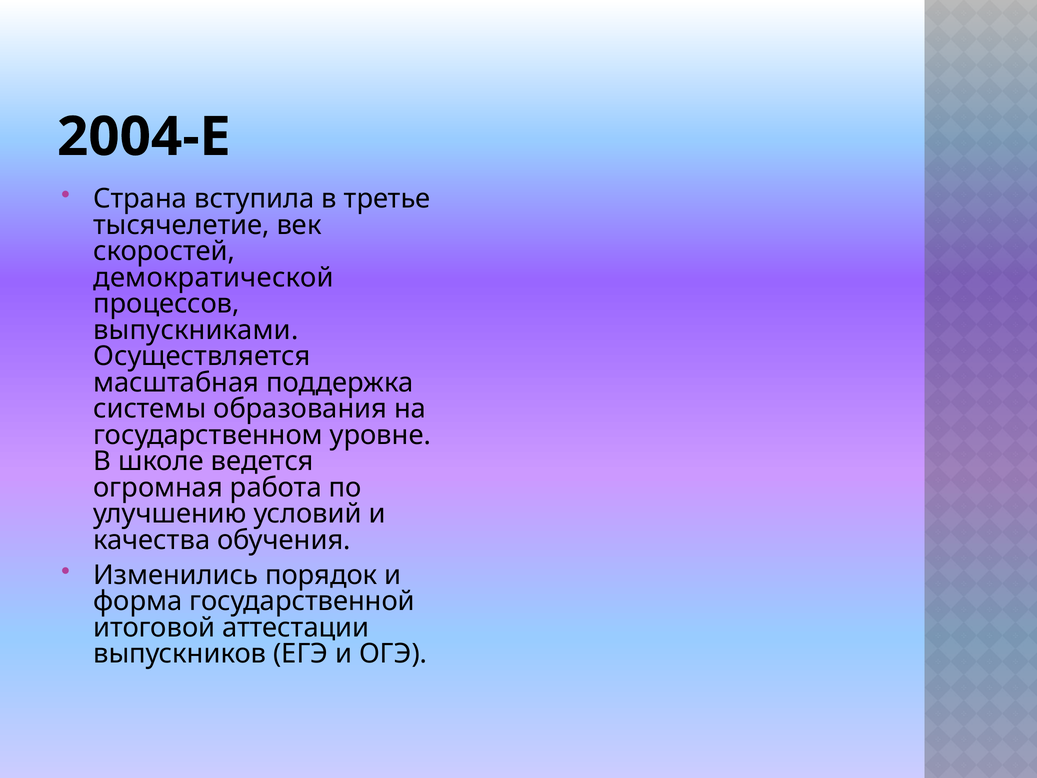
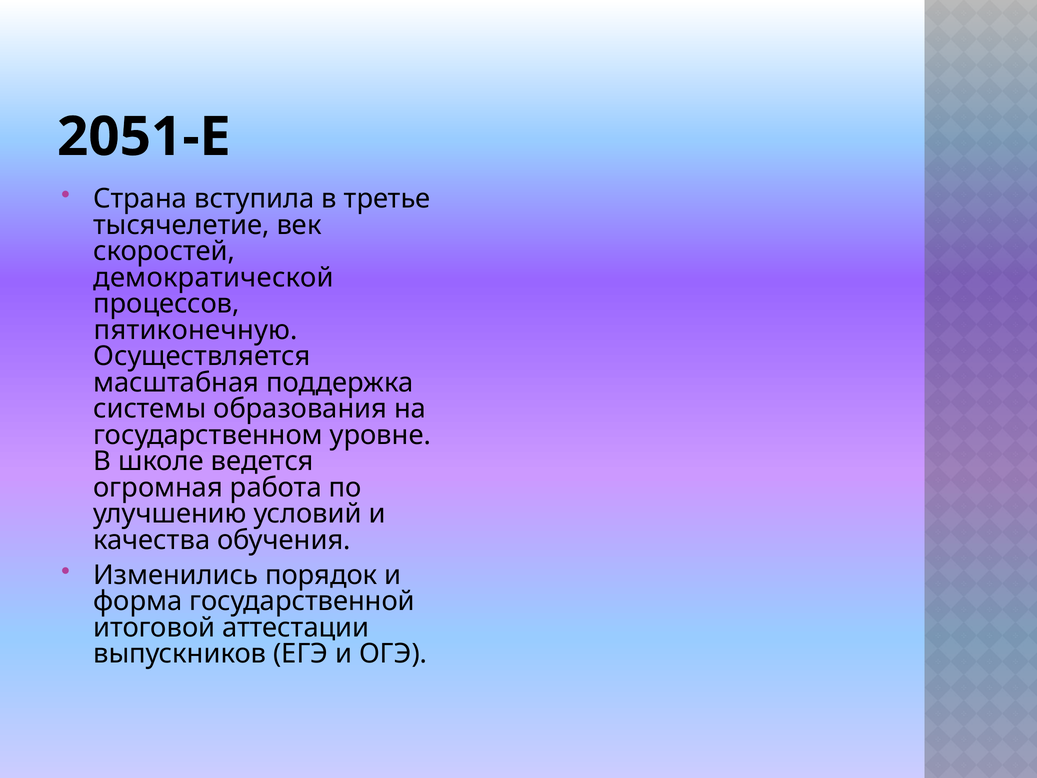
2004-Е: 2004-Е -> 2051-Е (144, 137)
выпускниками: выпускниками -> пятиконечную (196, 330)
